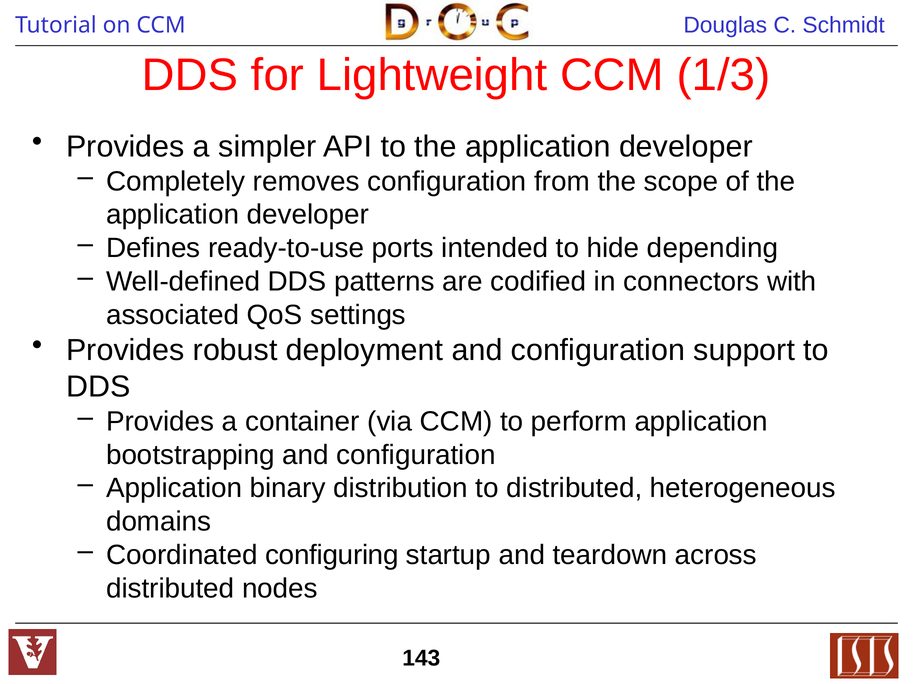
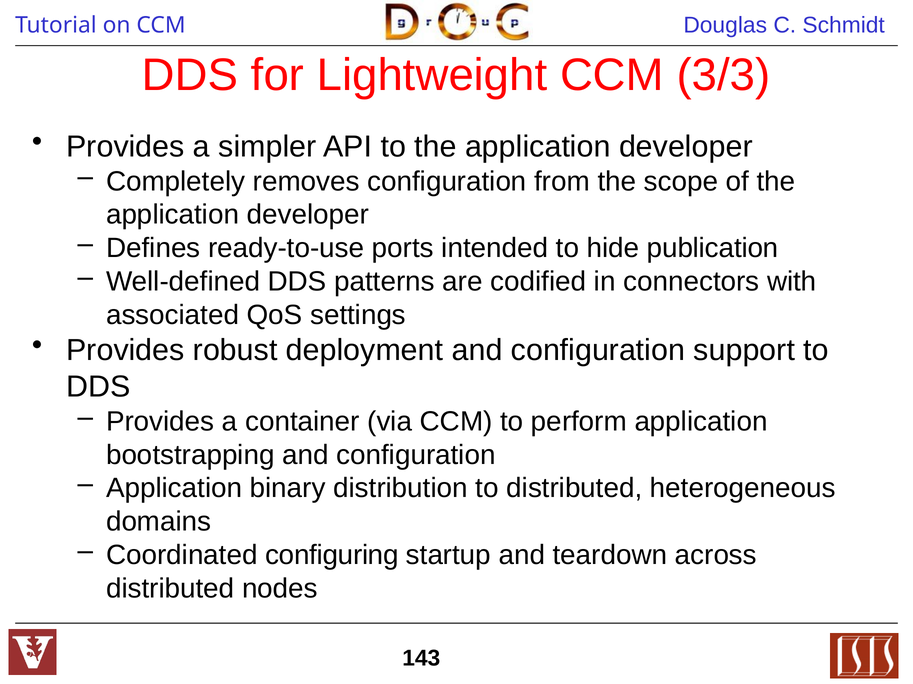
1/3: 1/3 -> 3/3 (723, 75)
depending: depending -> publication (713, 248)
